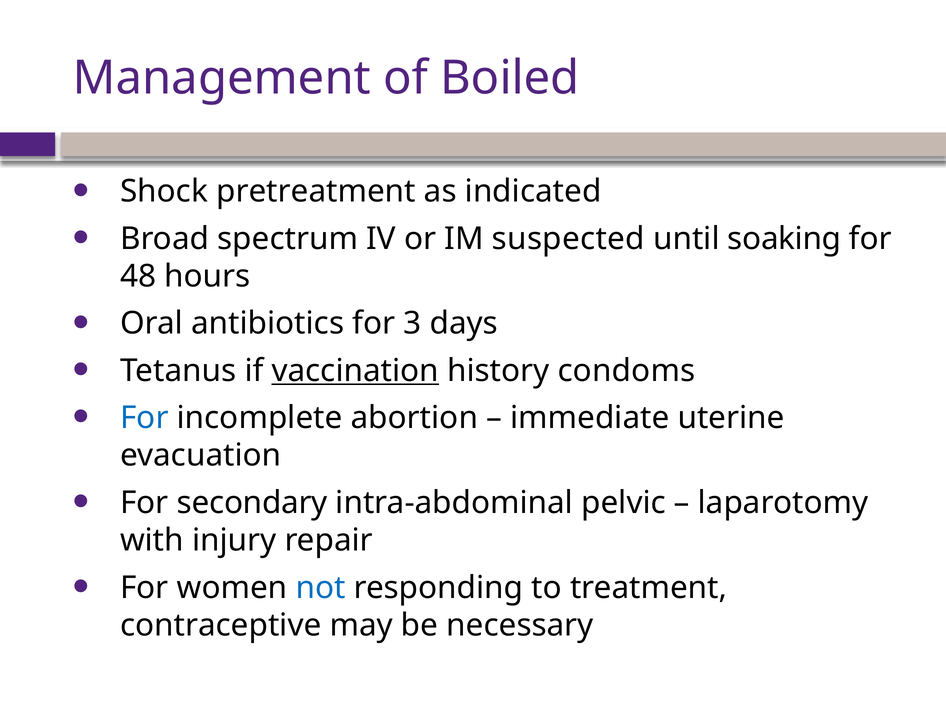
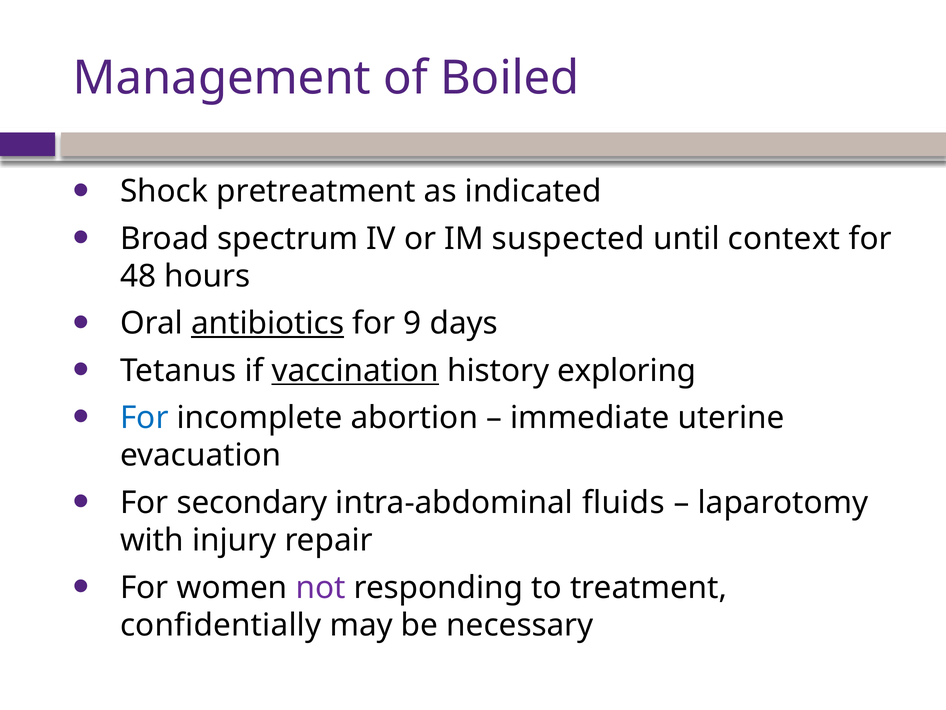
soaking: soaking -> context (784, 238)
antibiotics underline: none -> present (268, 323)
3: 3 -> 9 (412, 323)
condoms: condoms -> exploring (627, 370)
pelvic: pelvic -> fluids (623, 502)
not colour: blue -> purple (321, 587)
contraceptive: contraceptive -> confidentially (221, 625)
